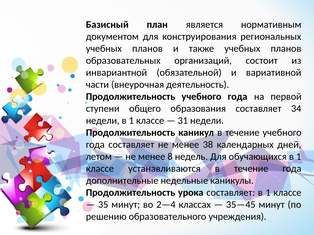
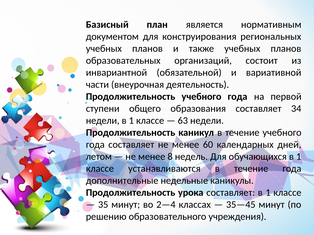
31: 31 -> 63 (183, 121)
38: 38 -> 60 (208, 145)
